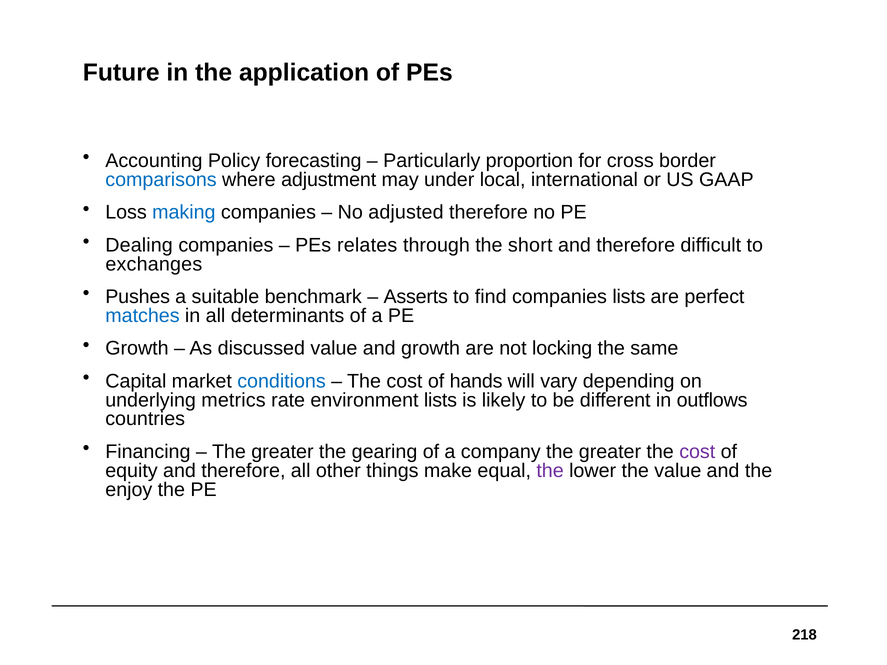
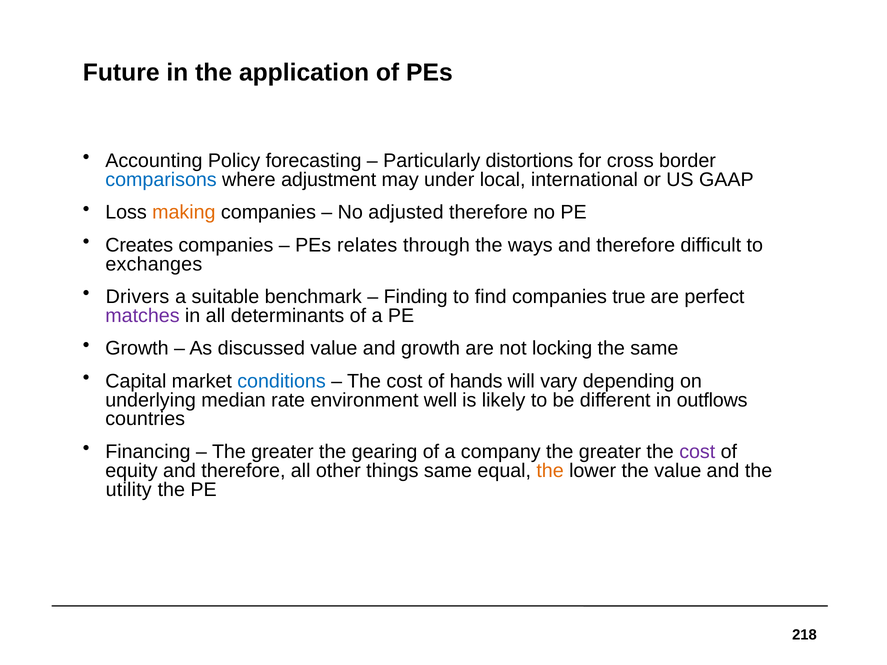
proportion: proportion -> distortions (529, 161)
making colour: blue -> orange (184, 213)
Dealing: Dealing -> Creates (139, 245)
short: short -> ways (530, 245)
Pushes: Pushes -> Drivers (137, 297)
Asserts: Asserts -> Finding (416, 297)
companies lists: lists -> true (629, 297)
matches colour: blue -> purple (142, 316)
metrics: metrics -> median (234, 400)
environment lists: lists -> well (440, 400)
things make: make -> same (448, 471)
the colour: purple -> orange (550, 471)
enjoy: enjoy -> utility (129, 490)
